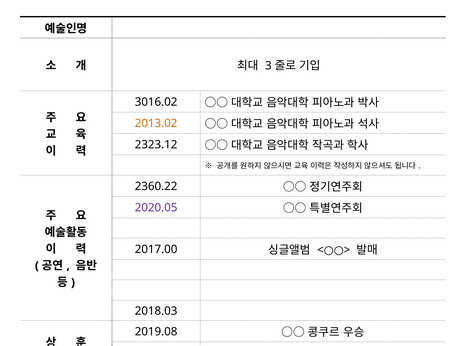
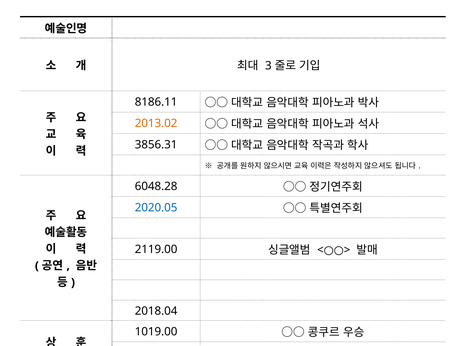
3016.02: 3016.02 -> 8186.11 (156, 102)
2323.12: 2323.12 -> 3856.31 (156, 145)
2360.22: 2360.22 -> 6048.28 (156, 187)
2020.05 colour: purple -> blue (156, 208)
2017.00: 2017.00 -> 2119.00 (156, 250)
2018.03: 2018.03 -> 2018.04 (156, 311)
2019.08: 2019.08 -> 1019.00 (156, 332)
